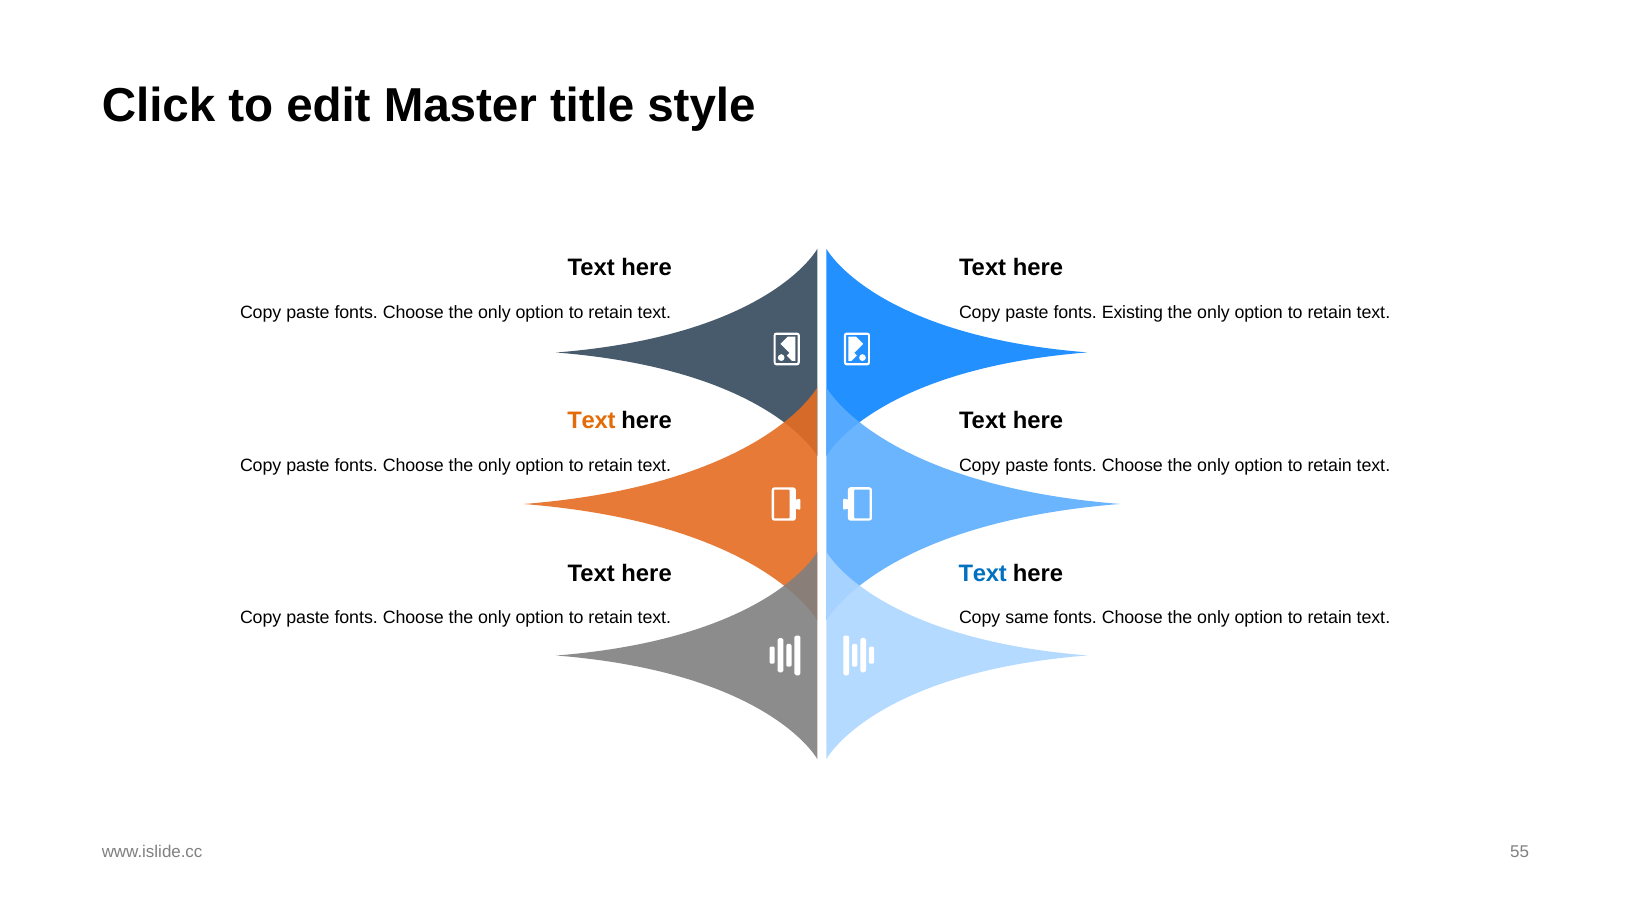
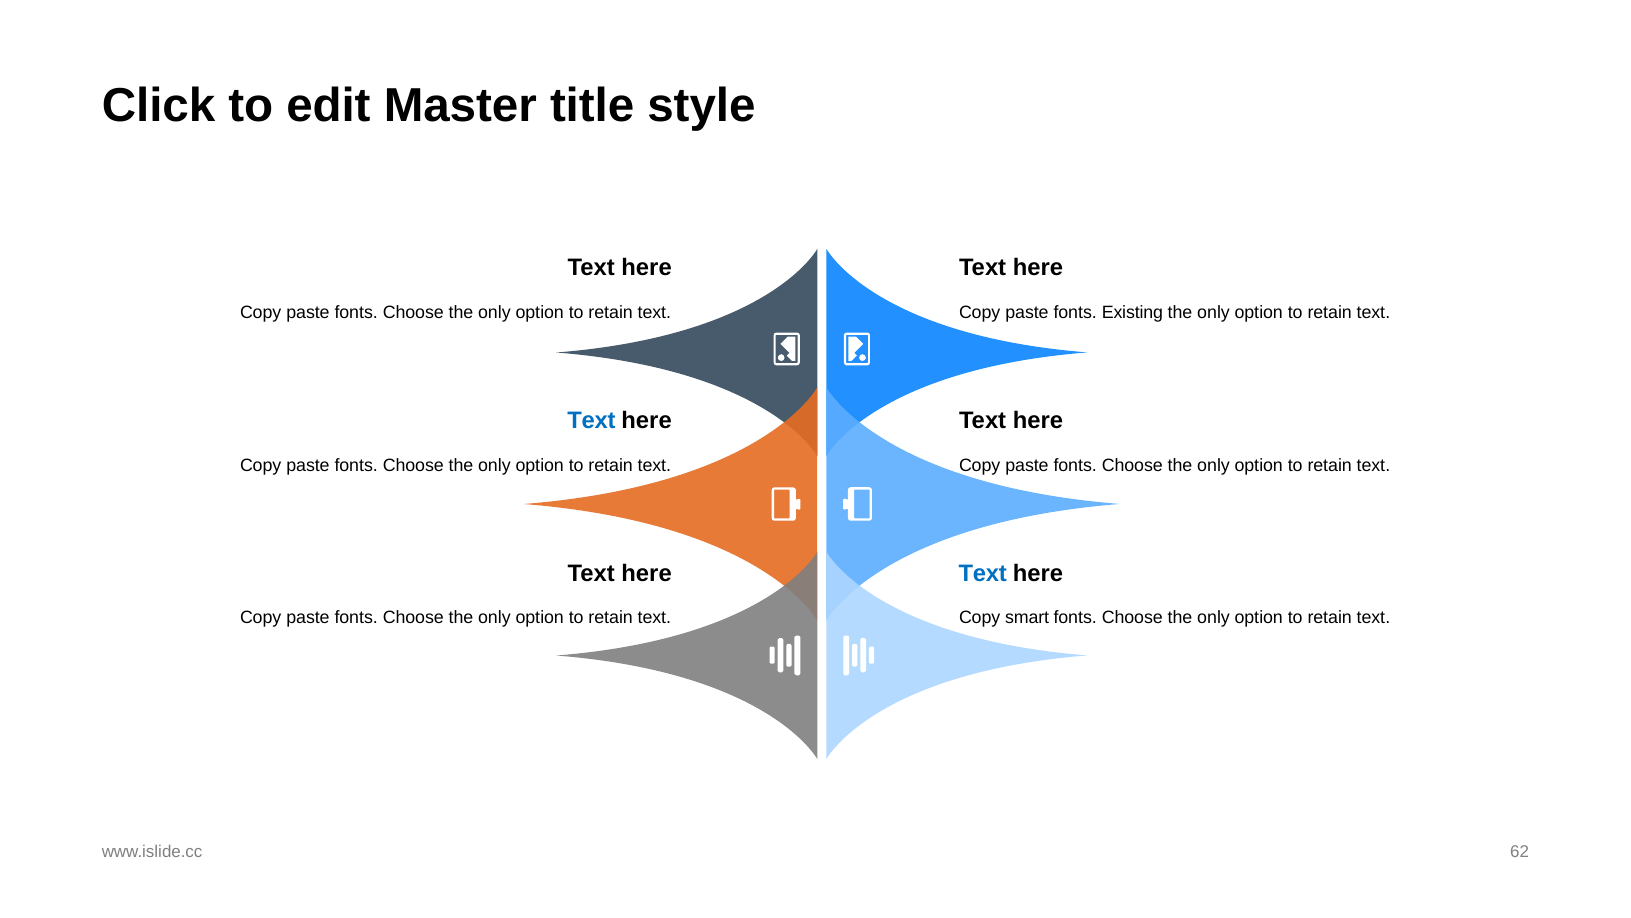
Text colour: orange -> blue (591, 420)
same: same -> smart (1027, 617)
55: 55 -> 62 (1520, 851)
